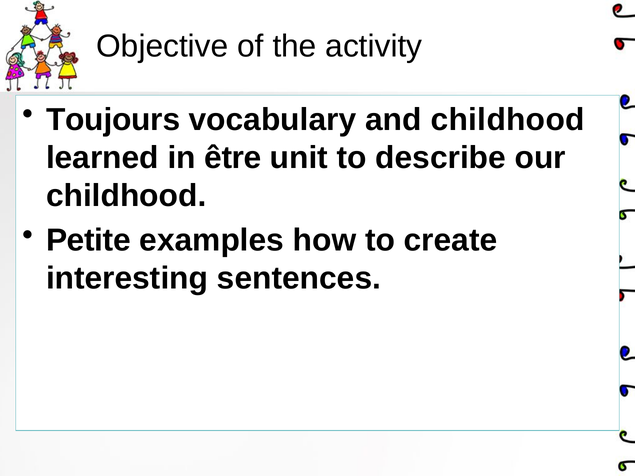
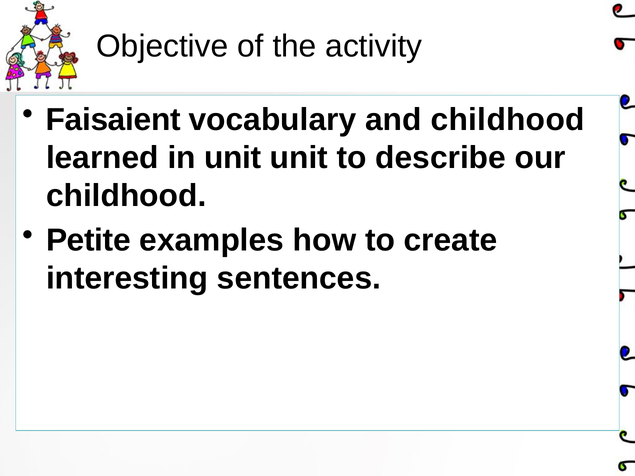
Toujours: Toujours -> Faisaient (113, 120)
in être: être -> unit (233, 158)
